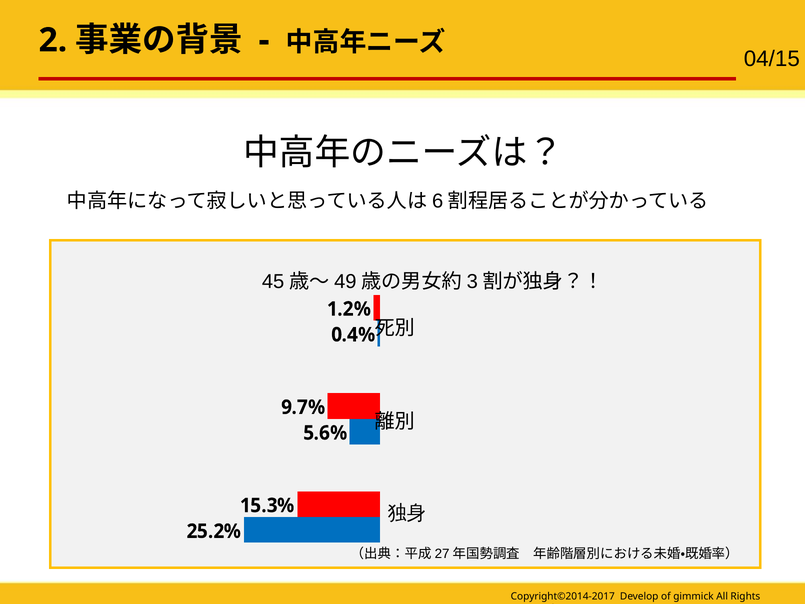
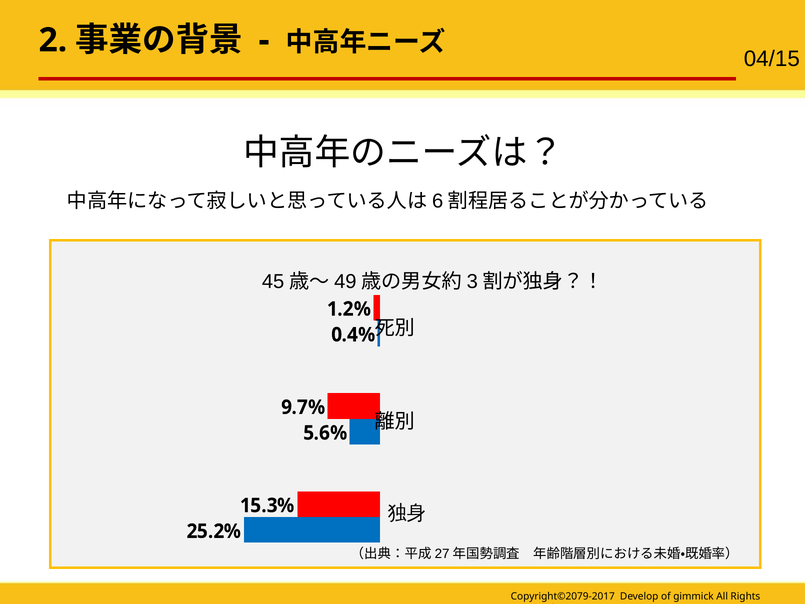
Copyright©2014-2017: Copyright©2014-2017 -> Copyright©2079-2017 (563, 596)
